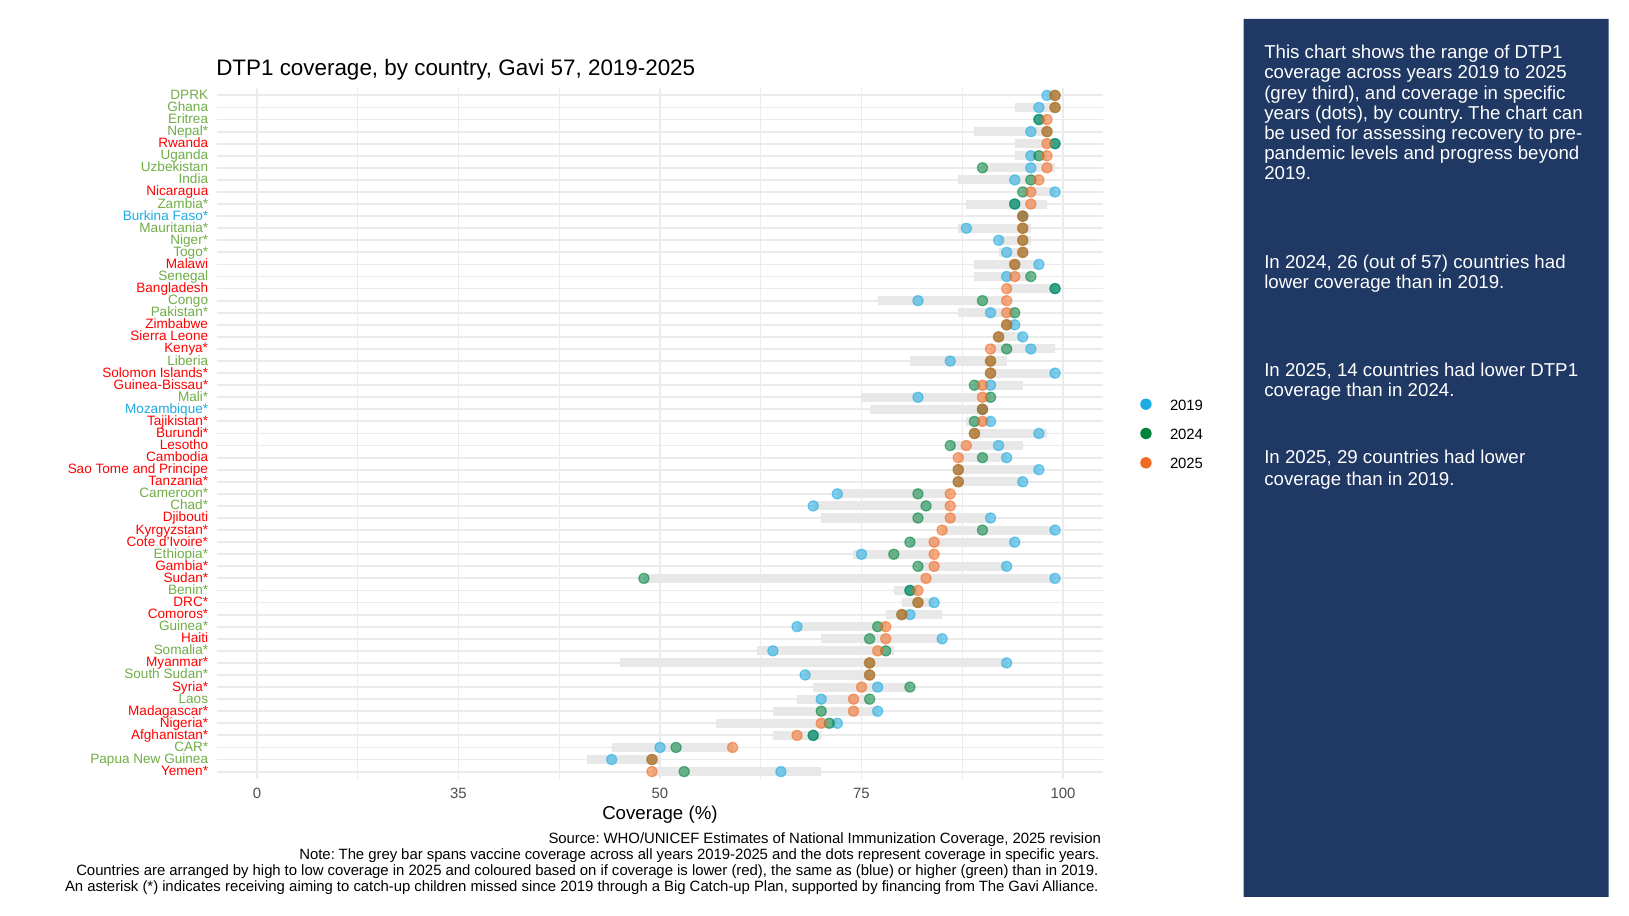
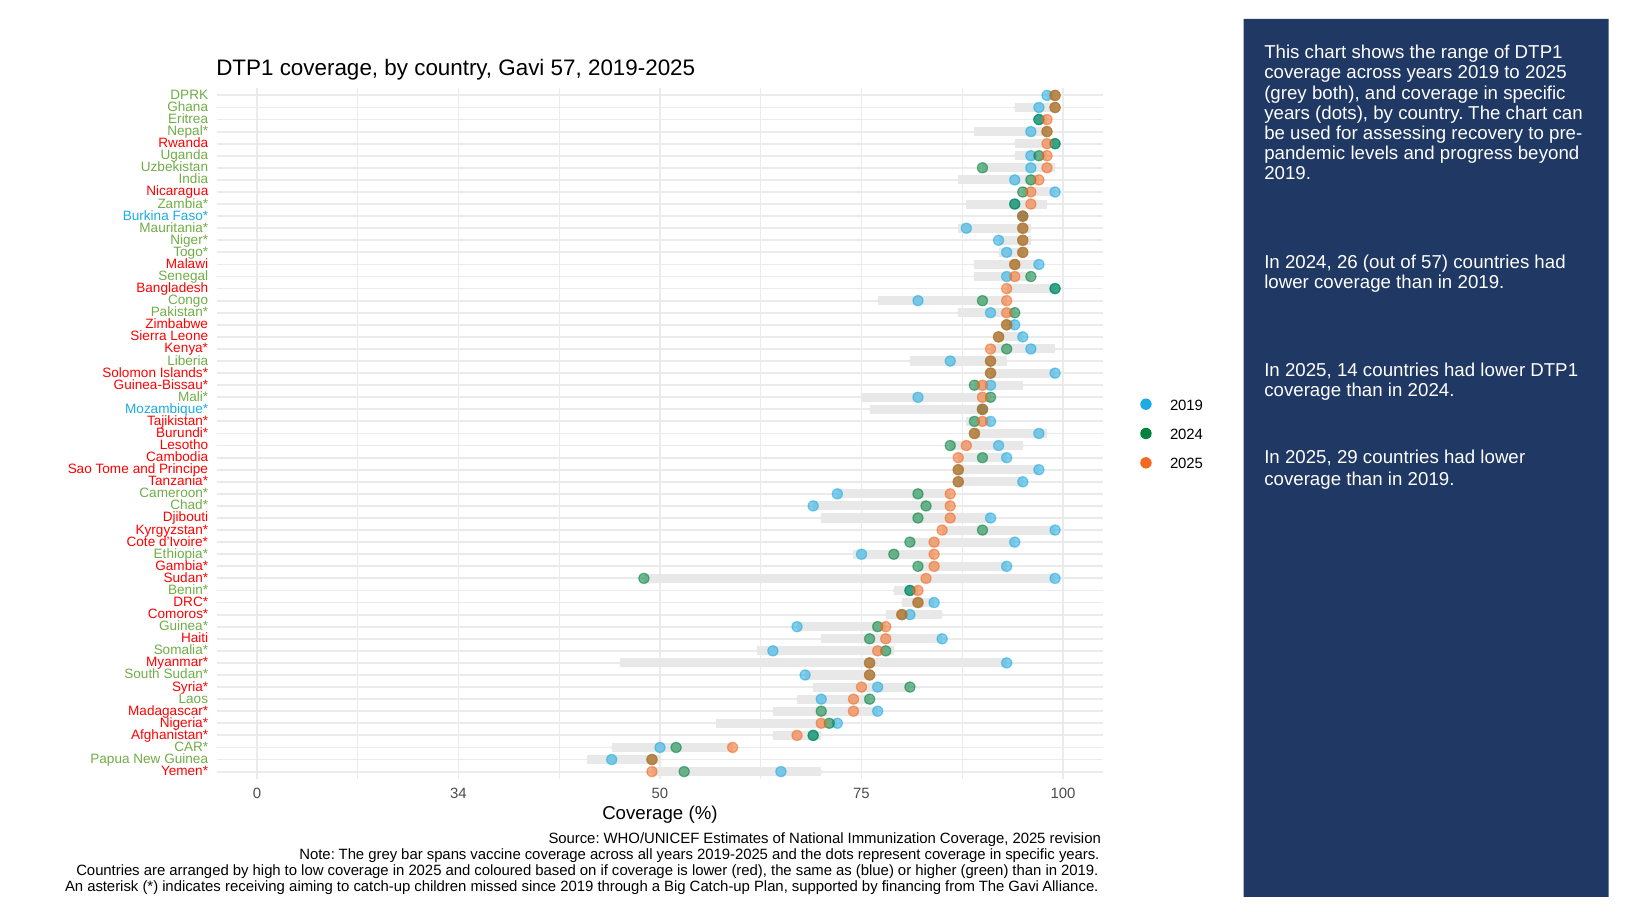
third: third -> both (1336, 93)
35: 35 -> 34 (458, 794)
